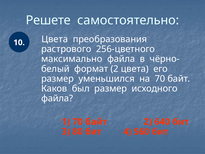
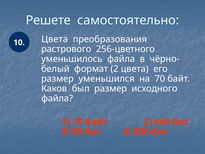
максимально: максимально -> уменьшилось (72, 59)
